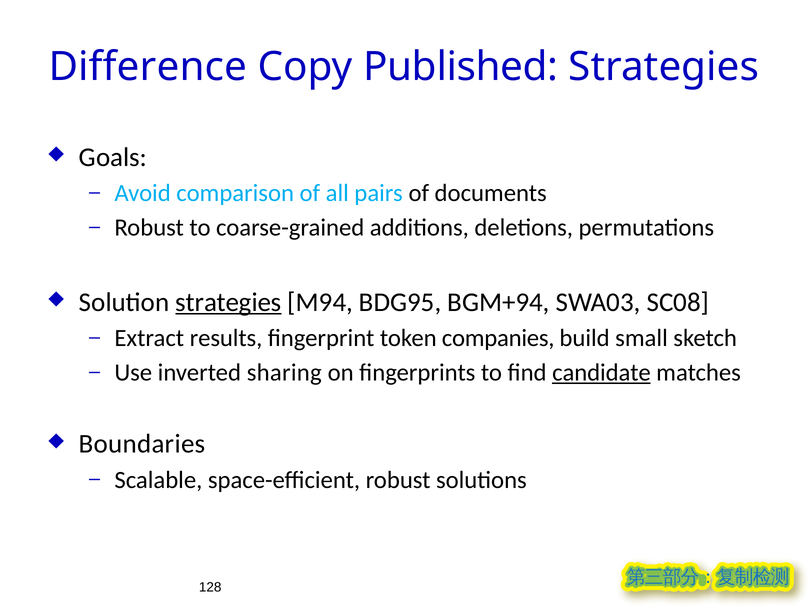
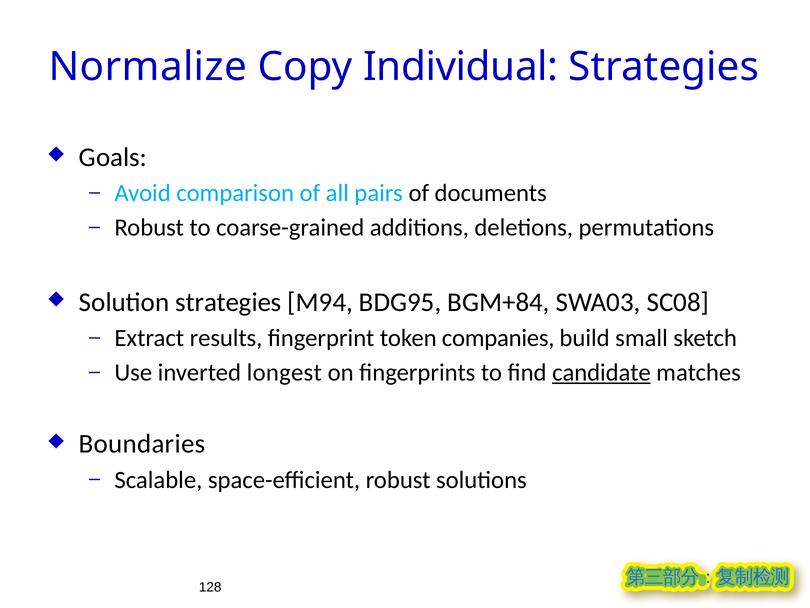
Difference: Difference -> Normalize (148, 67)
Published: Published -> Individual (461, 67)
strategies underline: present -> none (228, 302)
BGM+94: BGM+94 -> BGM+84 (499, 302)
sharing: sharing -> longest (284, 372)
